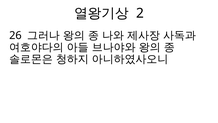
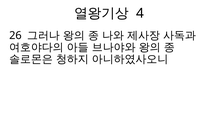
2: 2 -> 4 (140, 13)
